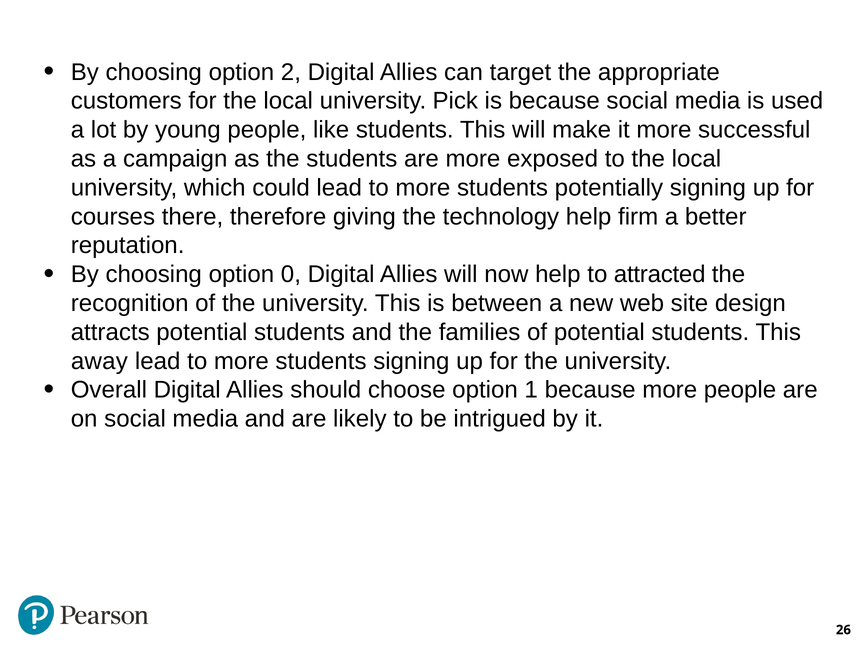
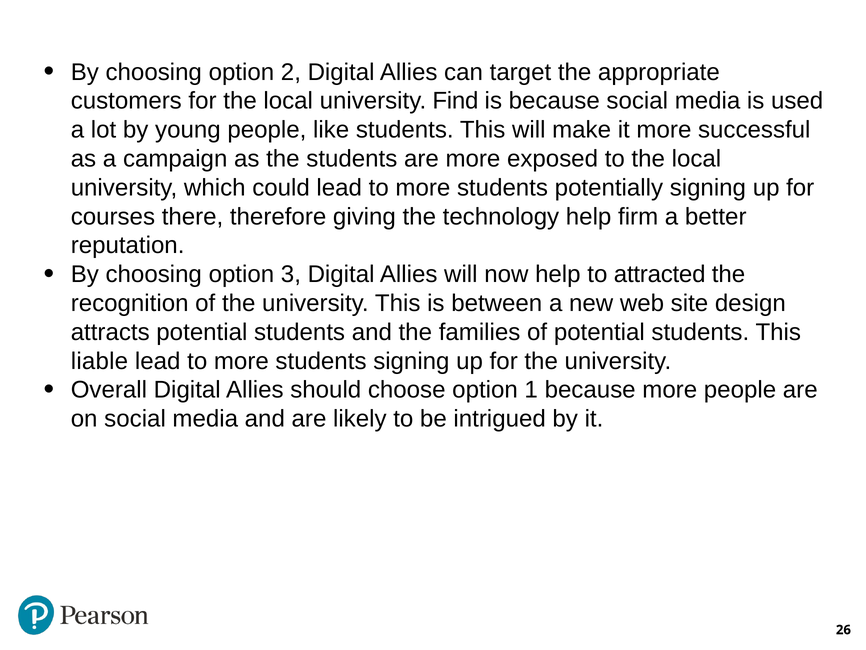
Pick: Pick -> Find (455, 101)
0: 0 -> 3 (291, 274)
away: away -> liable (99, 361)
